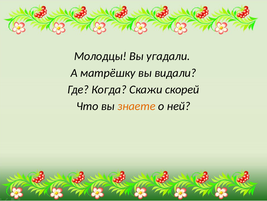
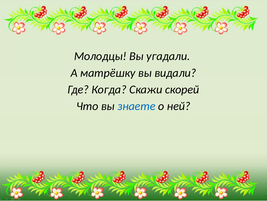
знаете colour: orange -> blue (136, 106)
